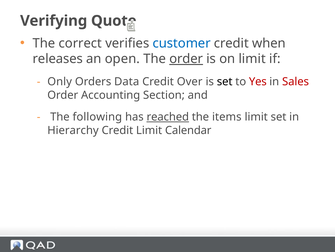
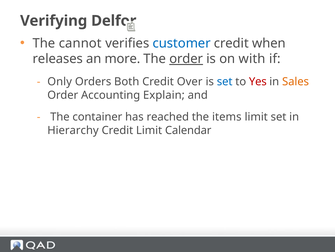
Quote: Quote -> Delfor (114, 21)
correct: correct -> cannot (80, 43)
open: open -> more (122, 59)
on limit: limit -> with (252, 59)
Data: Data -> Both (127, 81)
set colour: black -> blue (225, 81)
Sales colour: red -> orange (296, 81)
Section: Section -> Explain (164, 95)
following: following -> container (97, 117)
reached underline: present -> none (168, 117)
